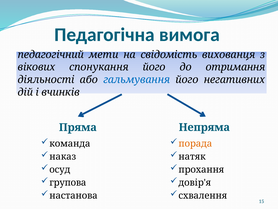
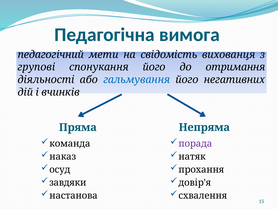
вікових: вікових -> групові (36, 67)
порада colour: orange -> purple (195, 143)
групова: групова -> завдяки (68, 182)
